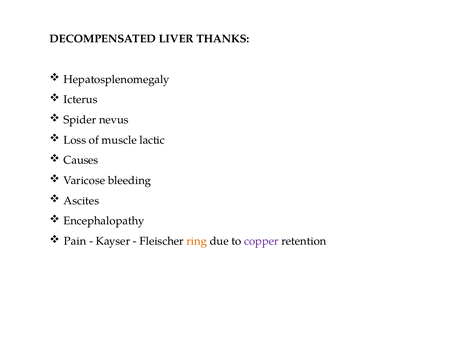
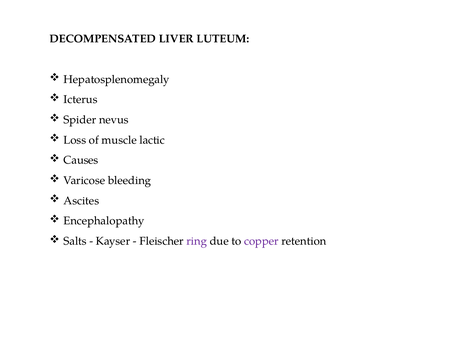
THANKS: THANKS -> LUTEUM (223, 39)
Pain: Pain -> Salts (75, 242)
ring colour: orange -> purple (197, 242)
